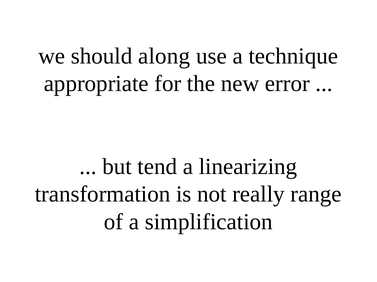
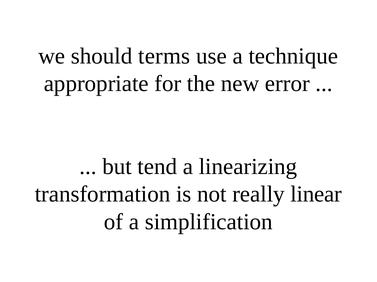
along: along -> terms (164, 56)
range: range -> linear (316, 195)
